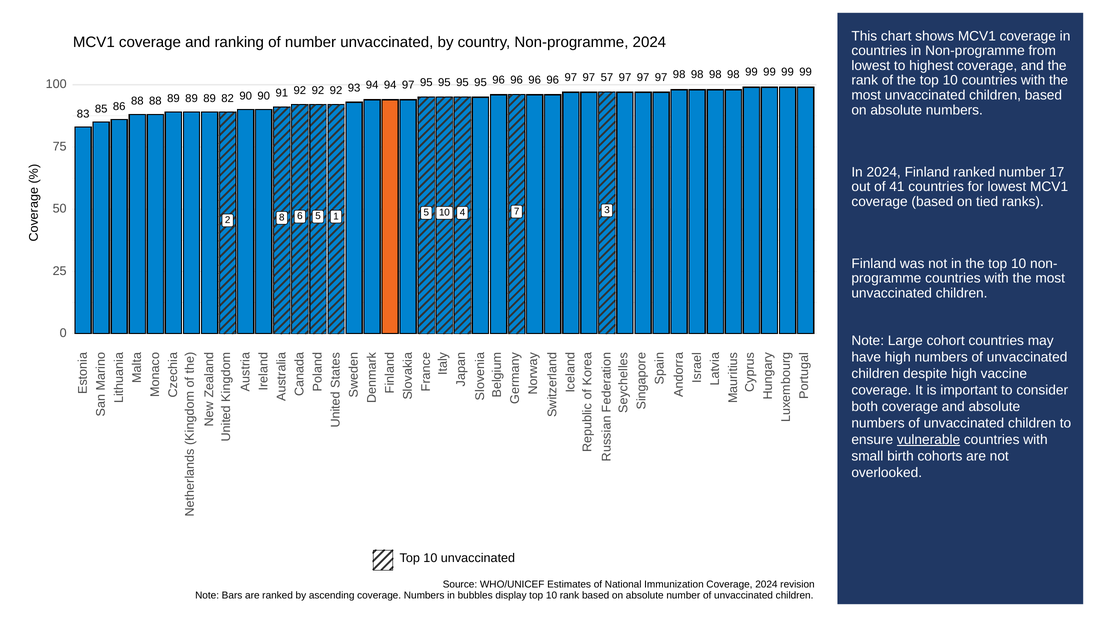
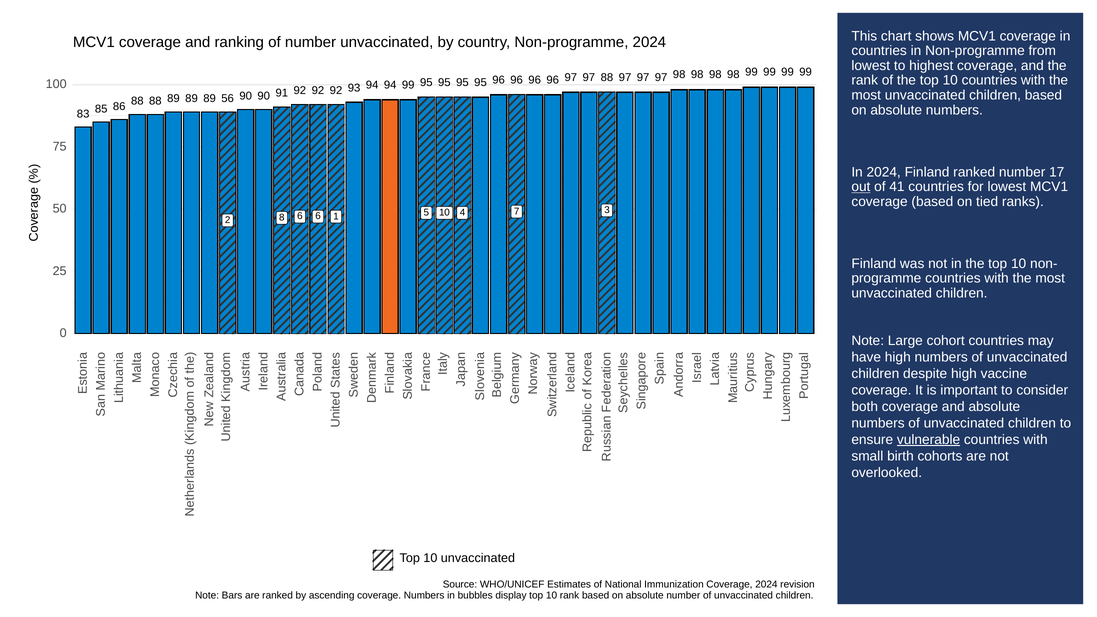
96 57: 57 -> 88 (607, 77)
94 97: 97 -> 99 (408, 85)
82: 82 -> 56 (228, 98)
out underline: none -> present (861, 187)
6 5: 5 -> 6 (318, 216)
